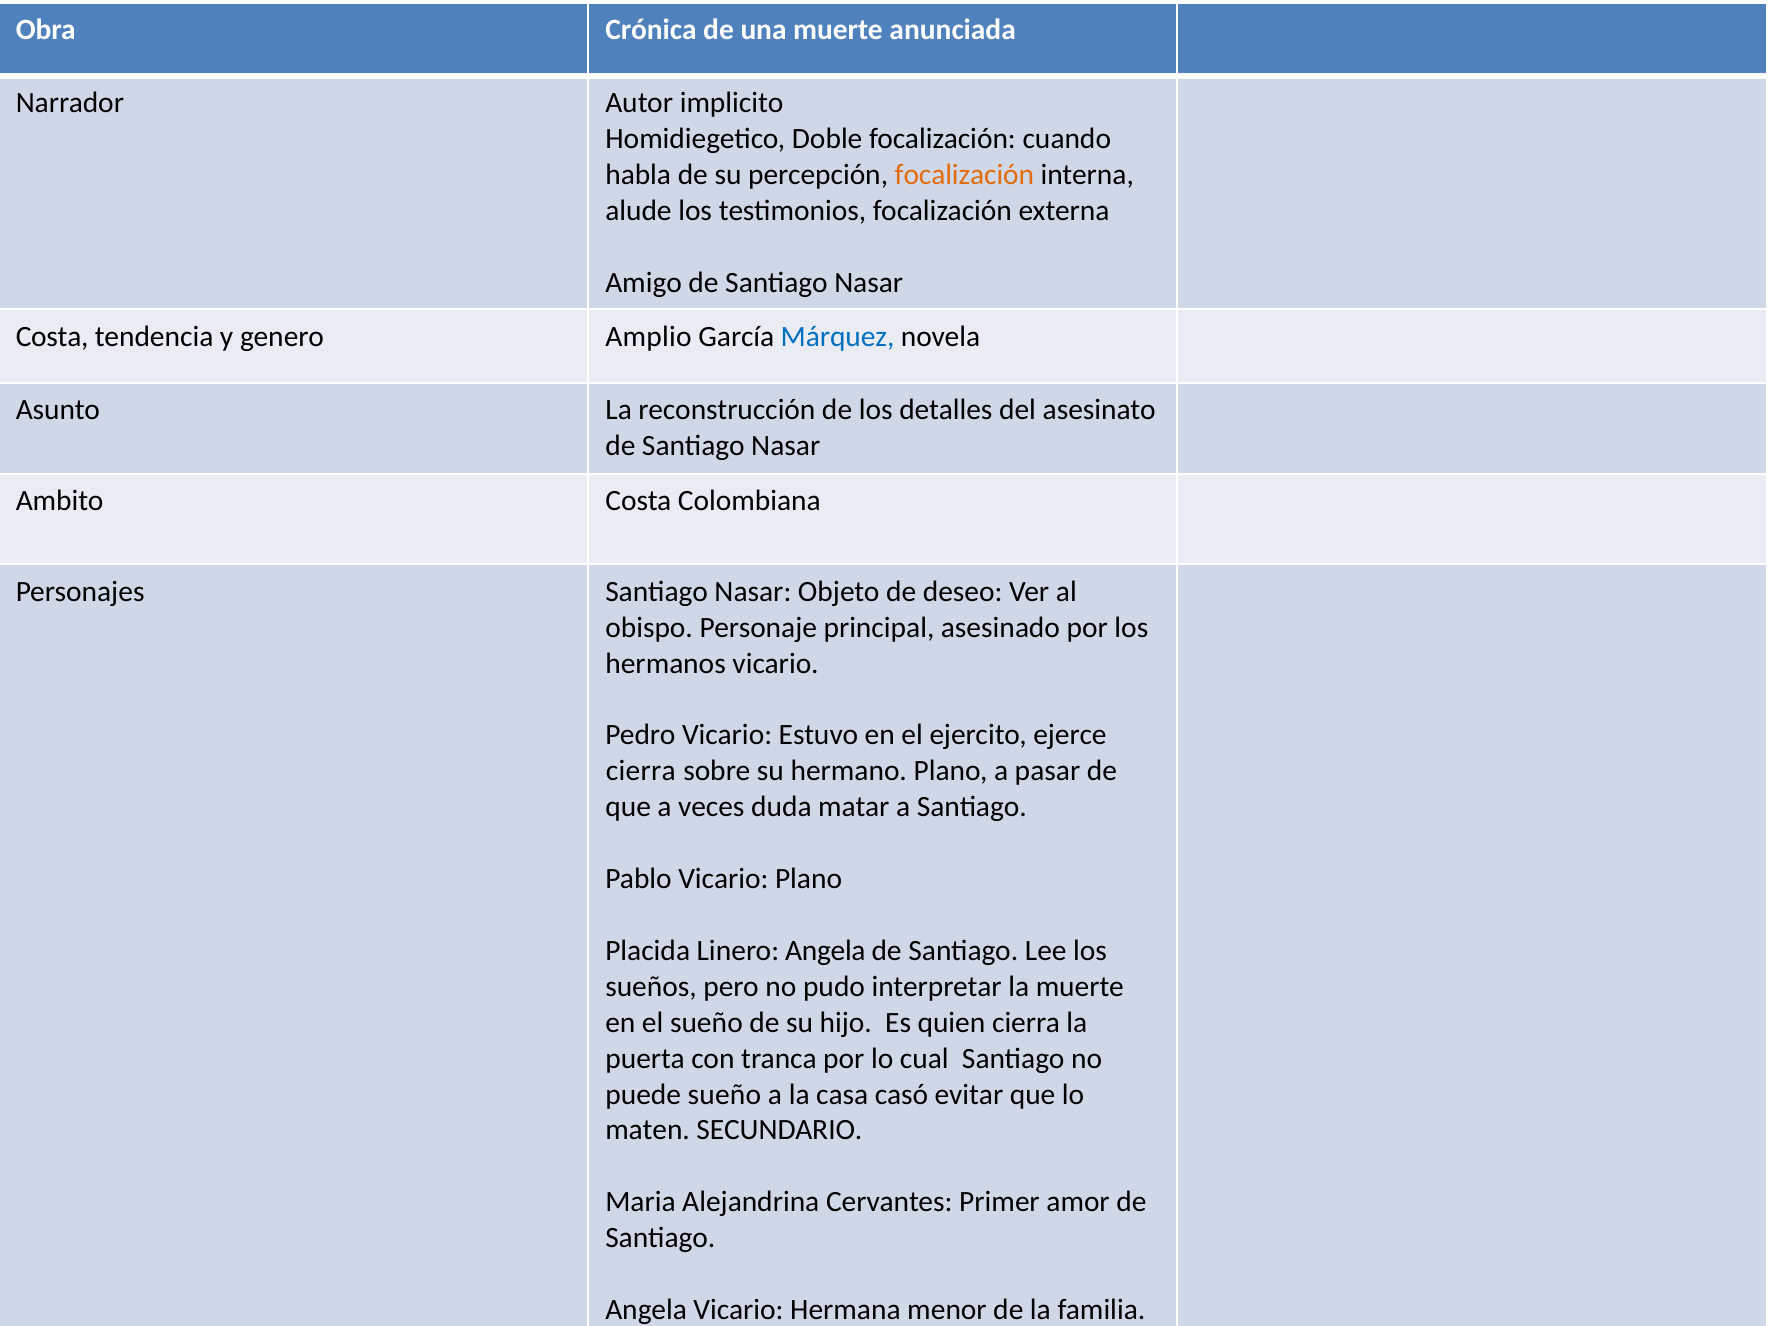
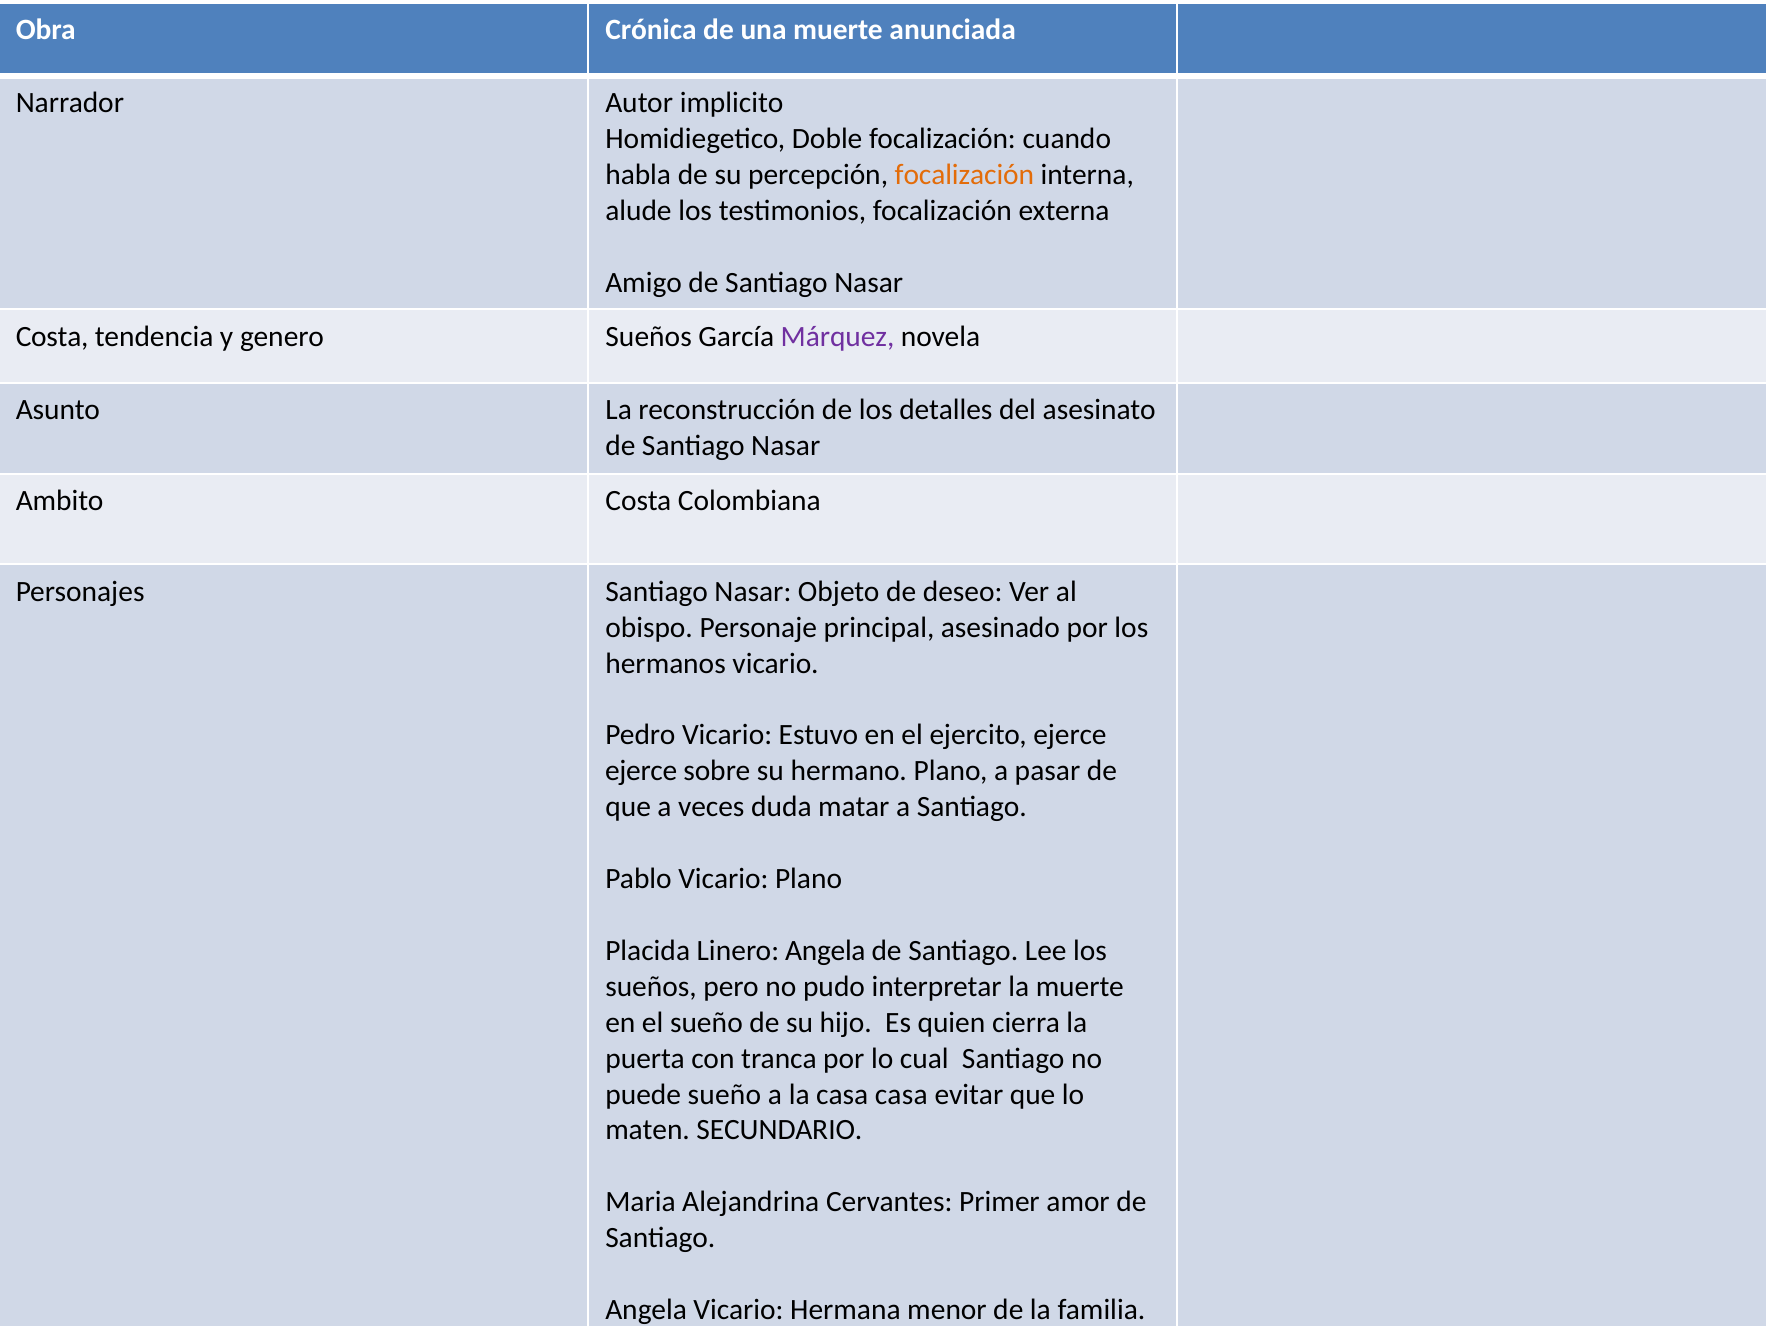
genero Amplio: Amplio -> Sueños (649, 337)
Márquez colour: blue -> purple (838, 337)
cierra: cierra -> ejerce (641, 771)
casa casó: casó -> casa (901, 1095)
